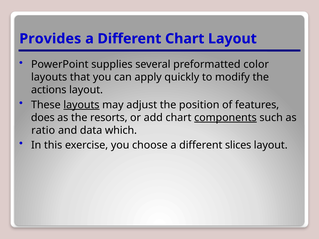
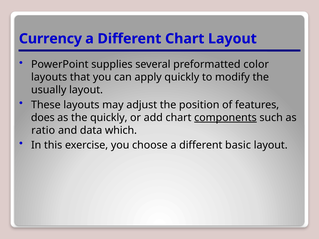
Provides: Provides -> Currency (50, 39)
actions: actions -> usually (49, 90)
layouts underline: present -> none (81, 105)
the resorts: resorts -> quickly (109, 118)
slices: slices -> basic (238, 145)
